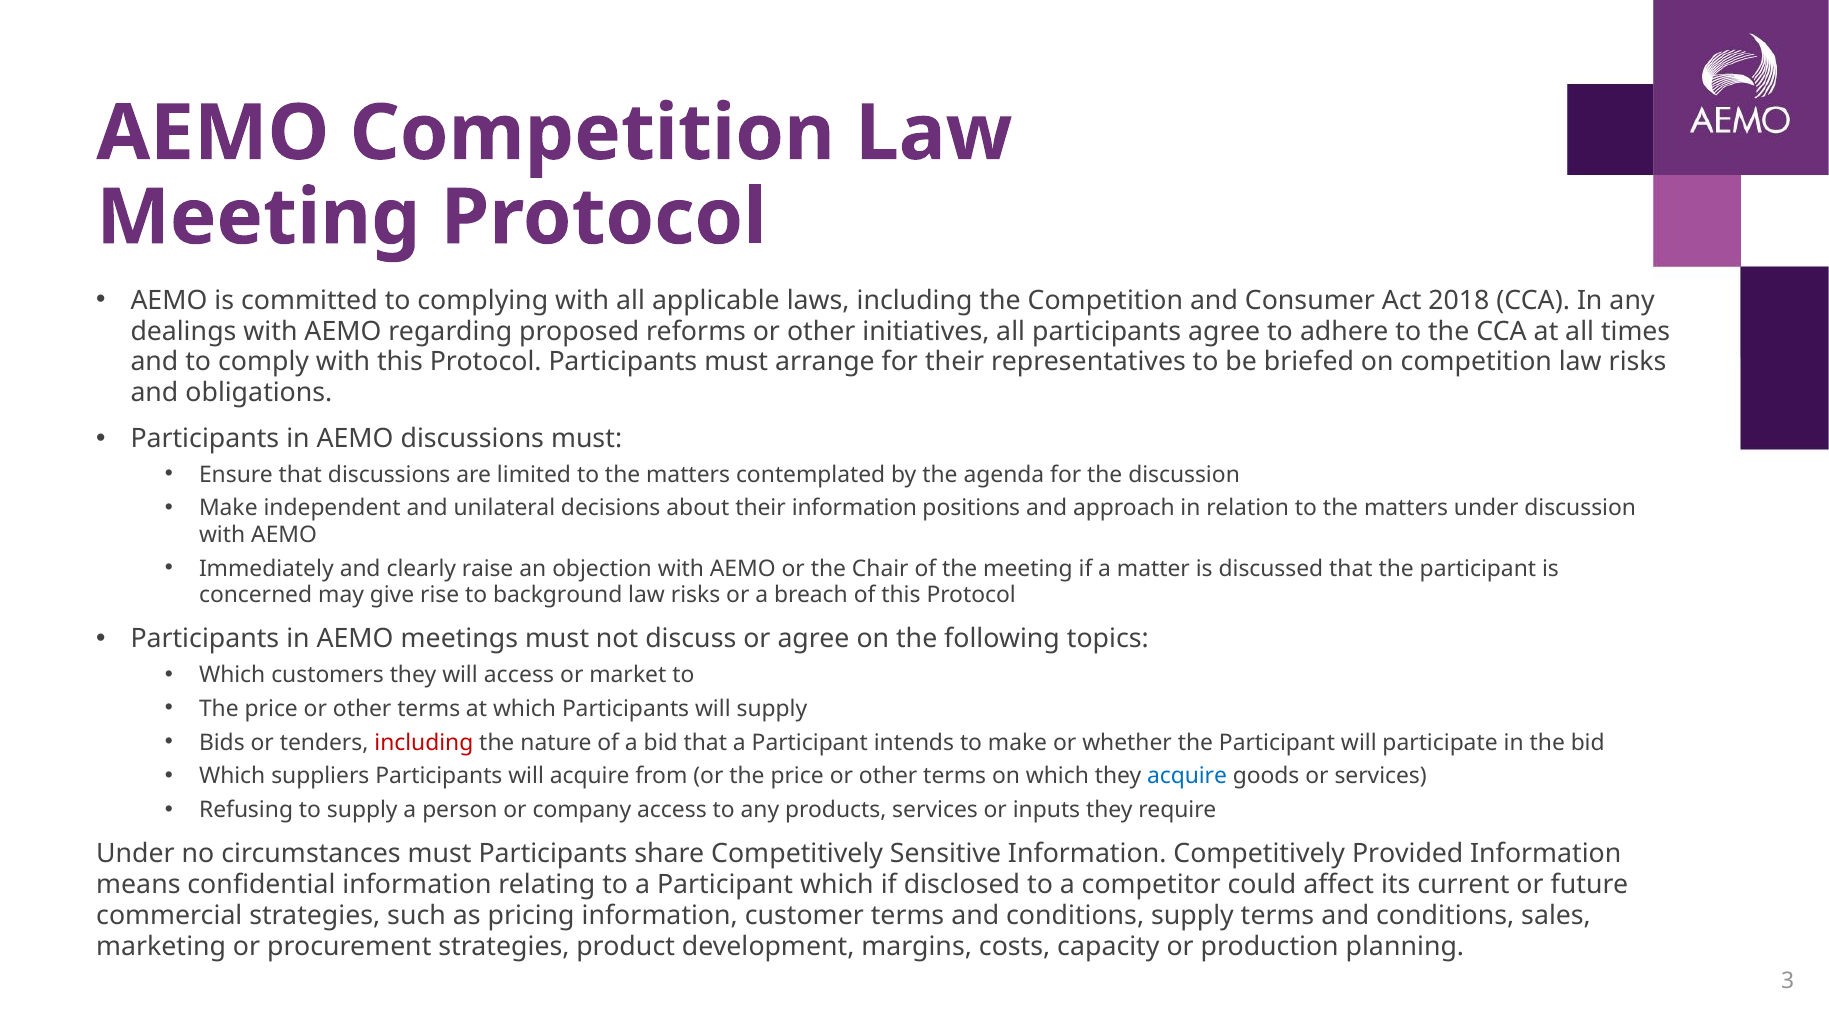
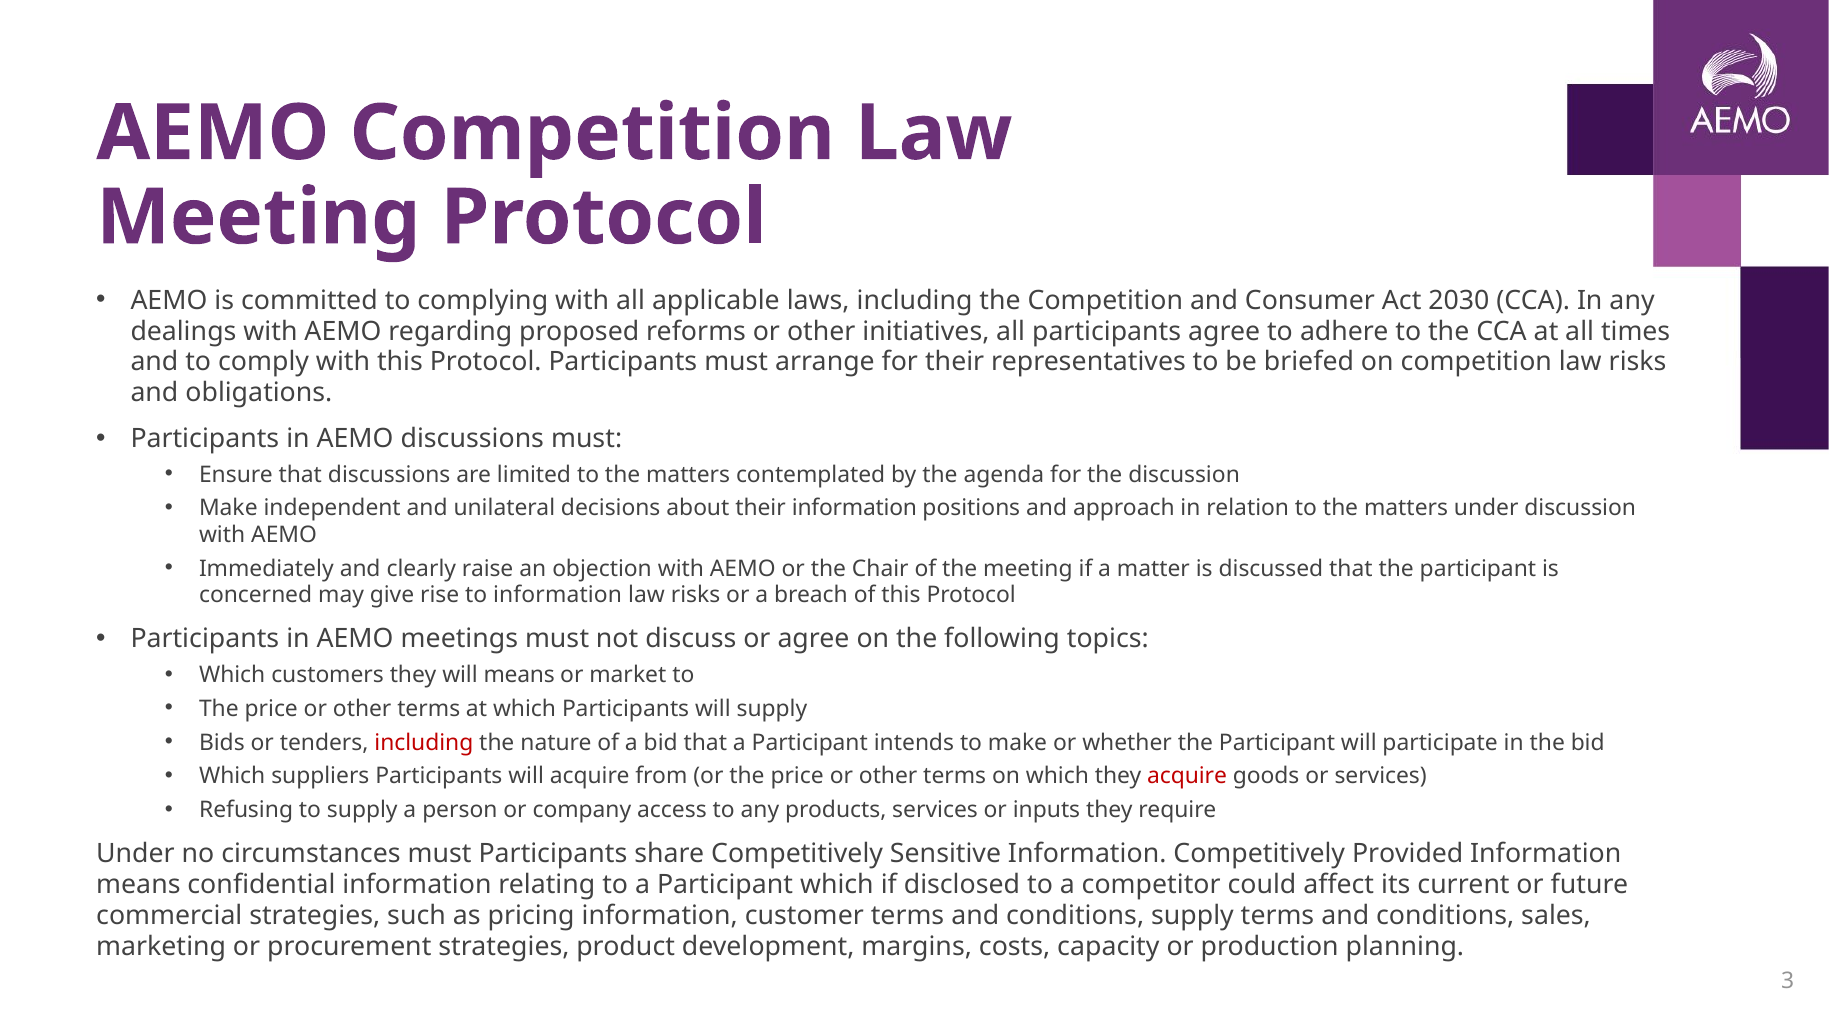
2018: 2018 -> 2030 (1459, 300)
to background: background -> information (558, 595)
will access: access -> means (519, 675)
acquire colour: blue -> red (1187, 776)
